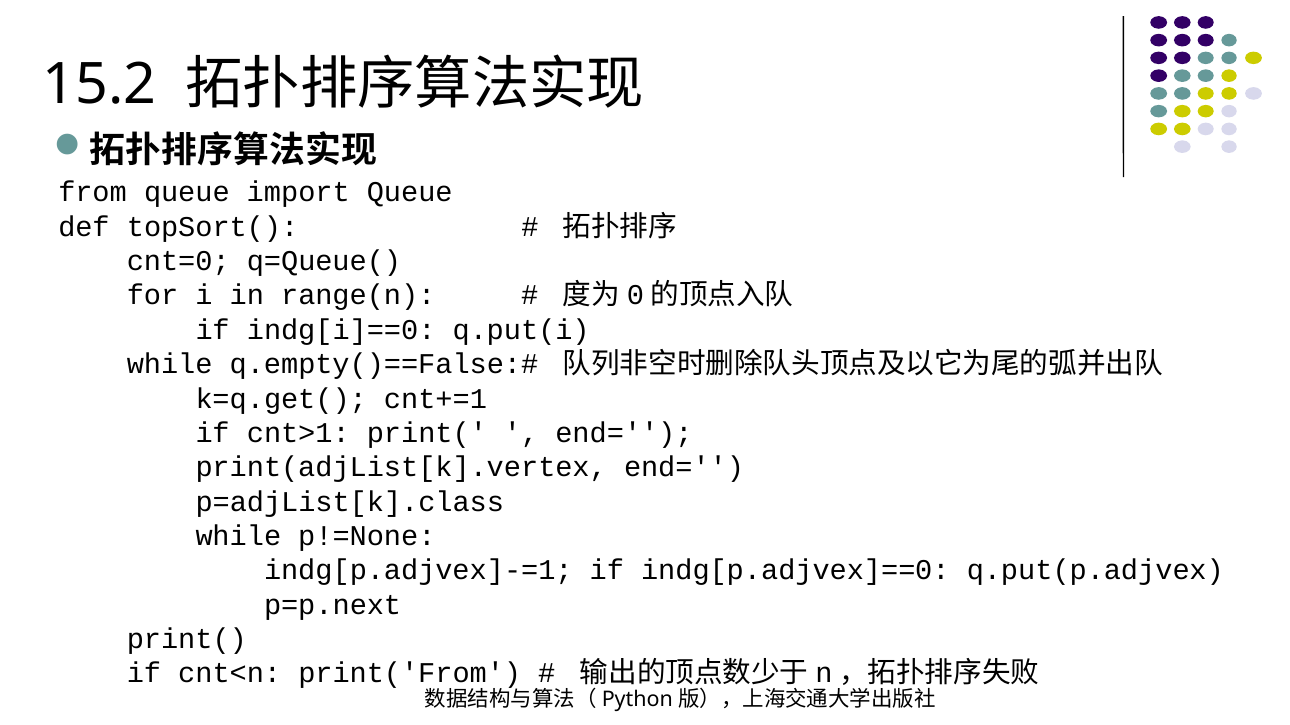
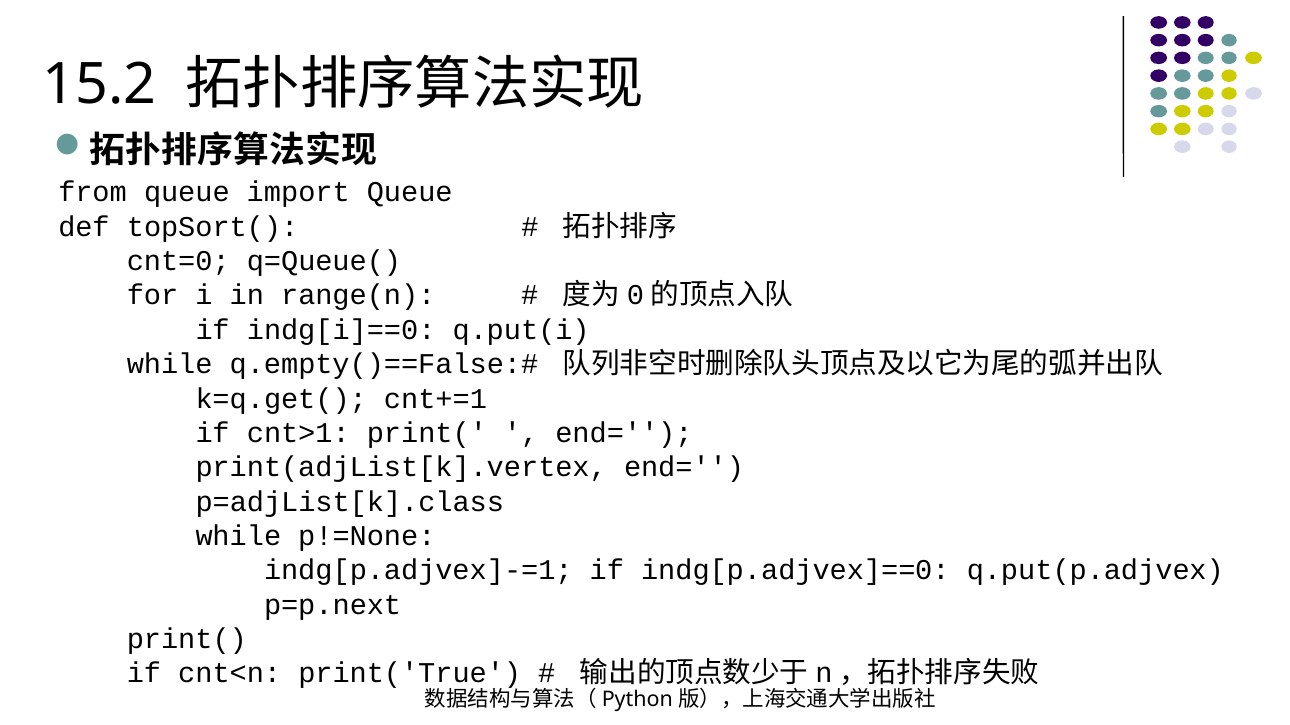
print('From: print('From -> print('True (410, 674)
